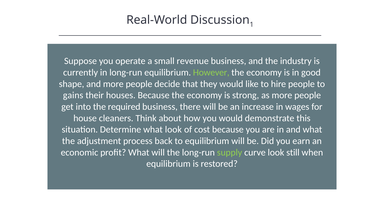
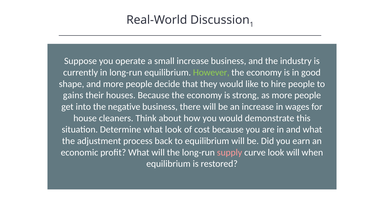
small revenue: revenue -> increase (193, 61)
required: required -> negative (124, 107)
supply colour: light green -> pink (230, 152)
look still: still -> will (293, 152)
